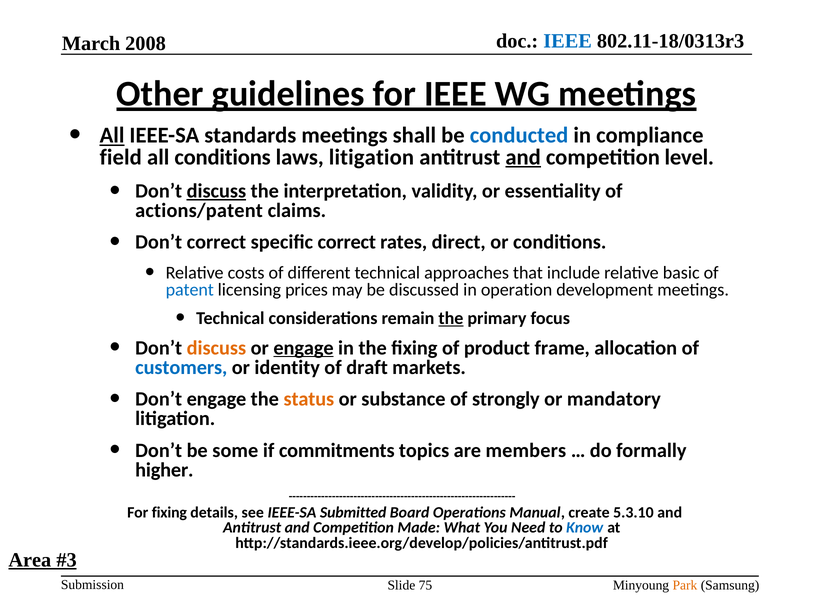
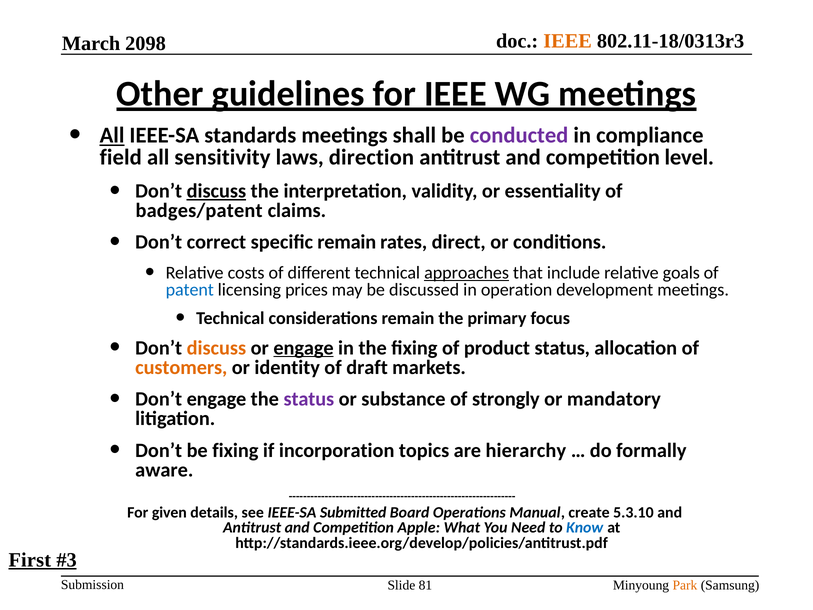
IEEE colour: blue -> orange (568, 41)
2008: 2008 -> 2098 (146, 43)
conducted colour: blue -> purple (519, 135)
all conditions: conditions -> sensitivity (222, 157)
laws litigation: litigation -> direction (371, 157)
and underline: present -> none (523, 157)
actions/patent: actions/patent -> badges/patent (199, 210)
specific correct: correct -> remain (347, 242)
approaches underline: none -> present (467, 272)
basic: basic -> goals (681, 272)
the underline: present -> none (451, 318)
product frame: frame -> status (562, 348)
customers colour: blue -> orange (181, 367)
status colour: orange -> purple (309, 399)
be some: some -> fixing (235, 450)
commitments: commitments -> incorporation (337, 450)
members: members -> hierarchy (526, 450)
higher: higher -> aware (164, 470)
For fixing: fixing -> given (169, 512)
Made: Made -> Apple (419, 527)
Area: Area -> First (30, 560)
75: 75 -> 81 (425, 585)
